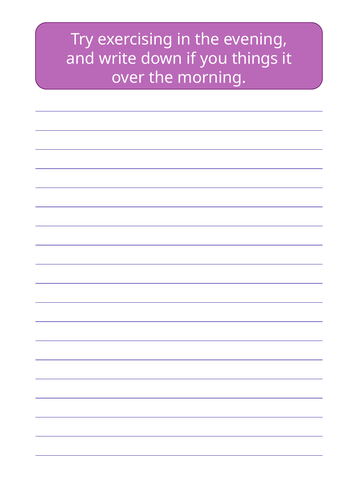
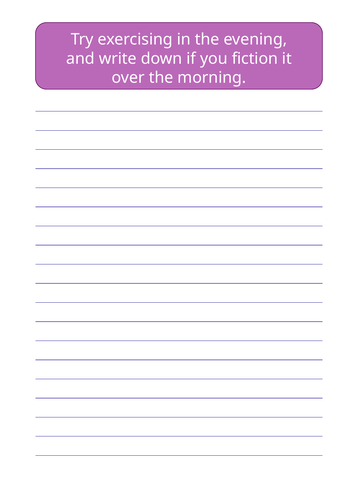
things: things -> fiction (255, 59)
